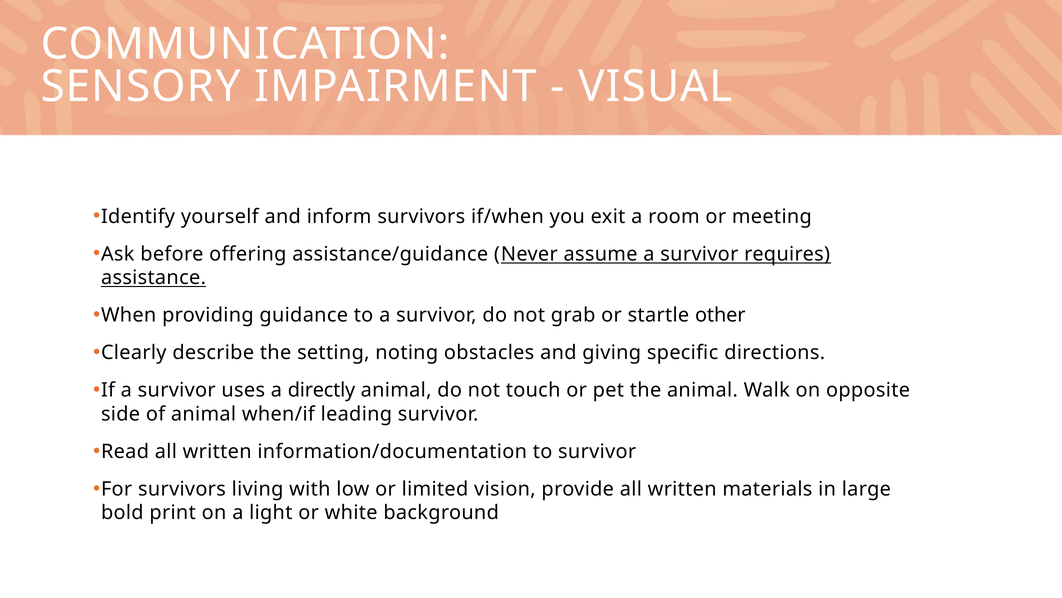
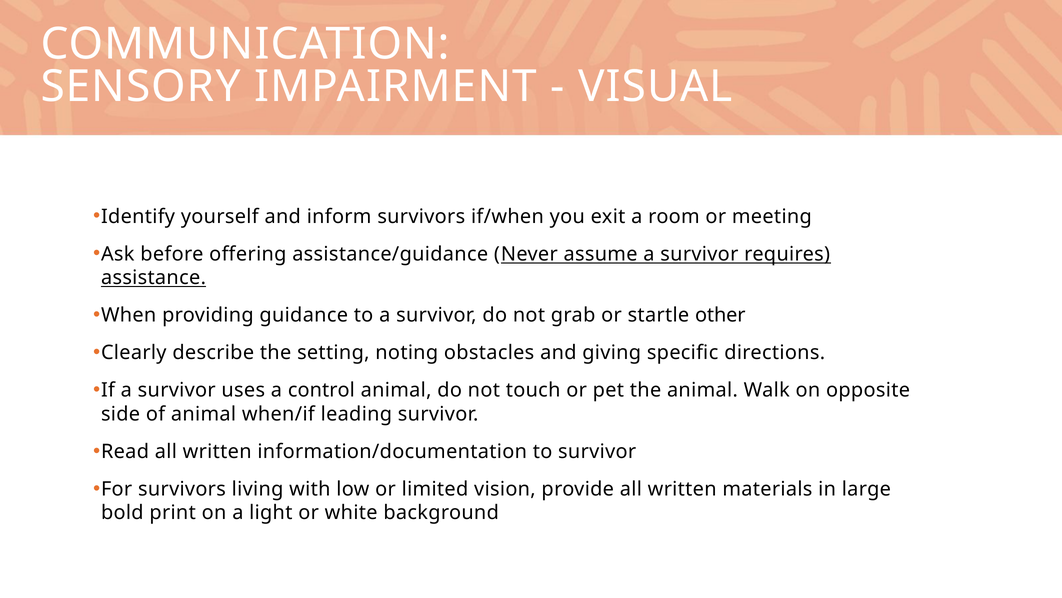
directly: directly -> control (321, 390)
